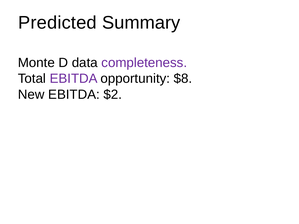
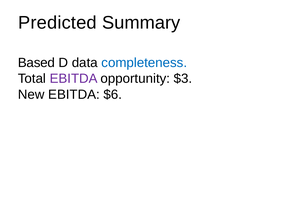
Monte: Monte -> Based (36, 63)
completeness colour: purple -> blue (144, 63)
$8: $8 -> $3 (183, 79)
$2: $2 -> $6 (113, 95)
